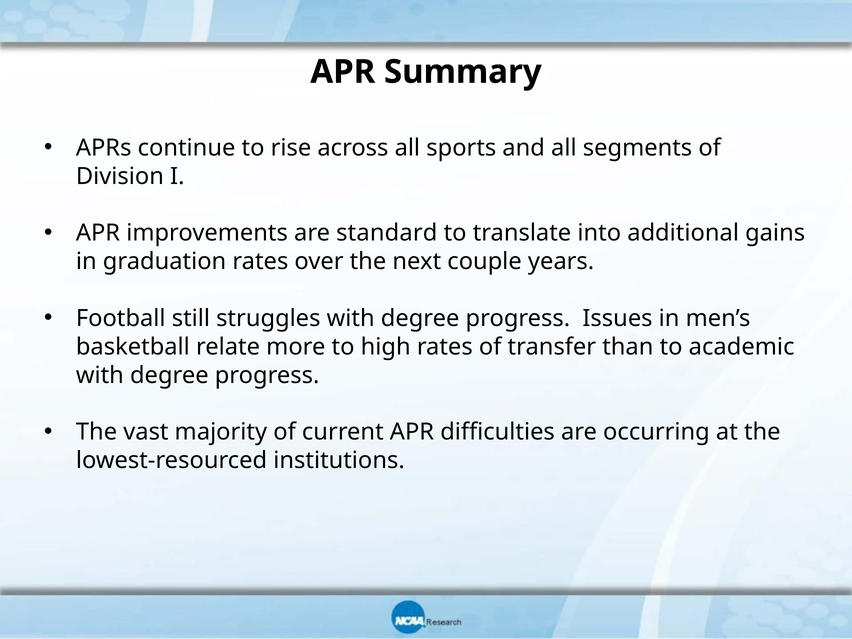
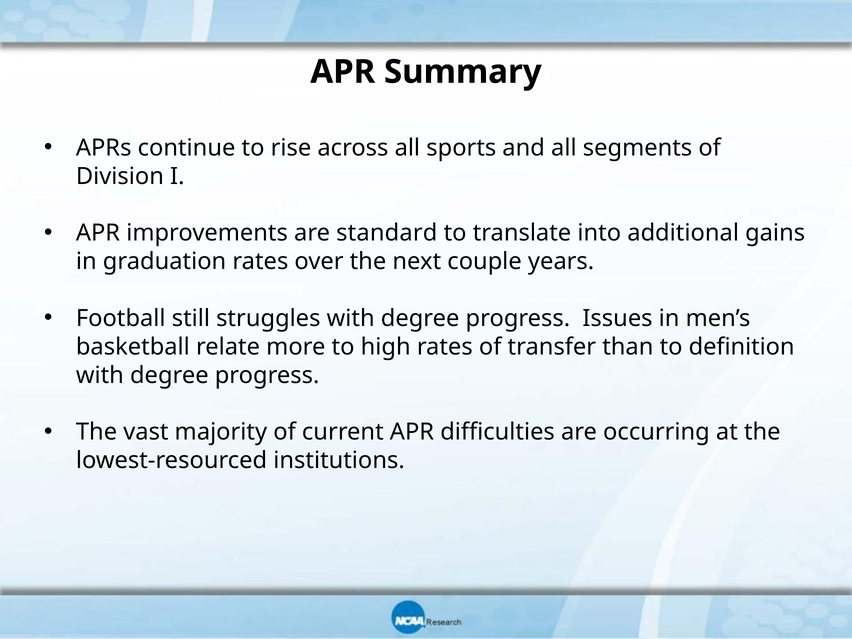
academic: academic -> definition (742, 347)
